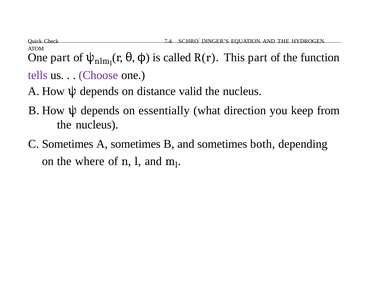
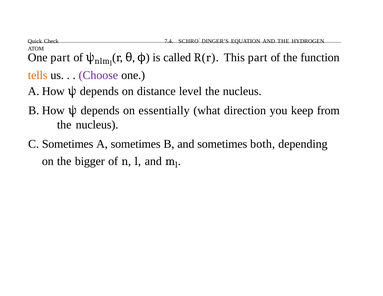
tells colour: purple -> orange (38, 75)
valid: valid -> level (190, 91)
where: where -> bigger (90, 161)
